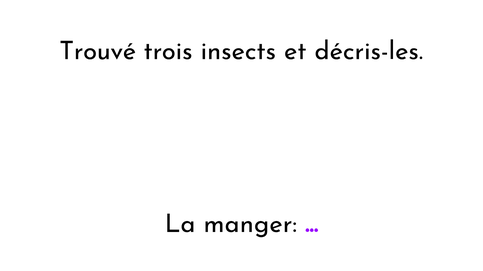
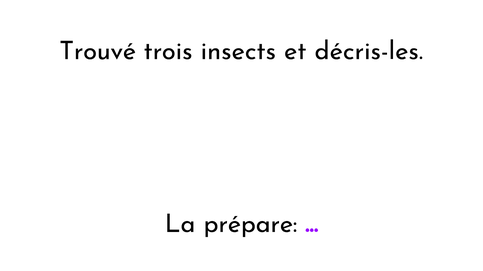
manger: manger -> prépare (250, 224)
